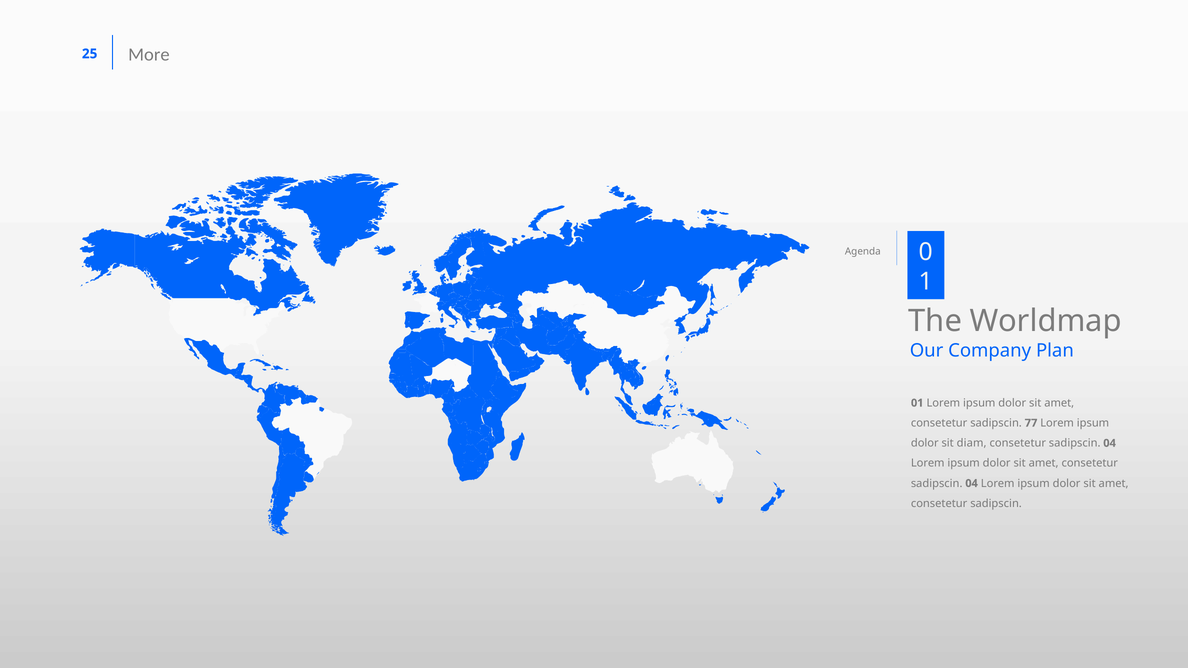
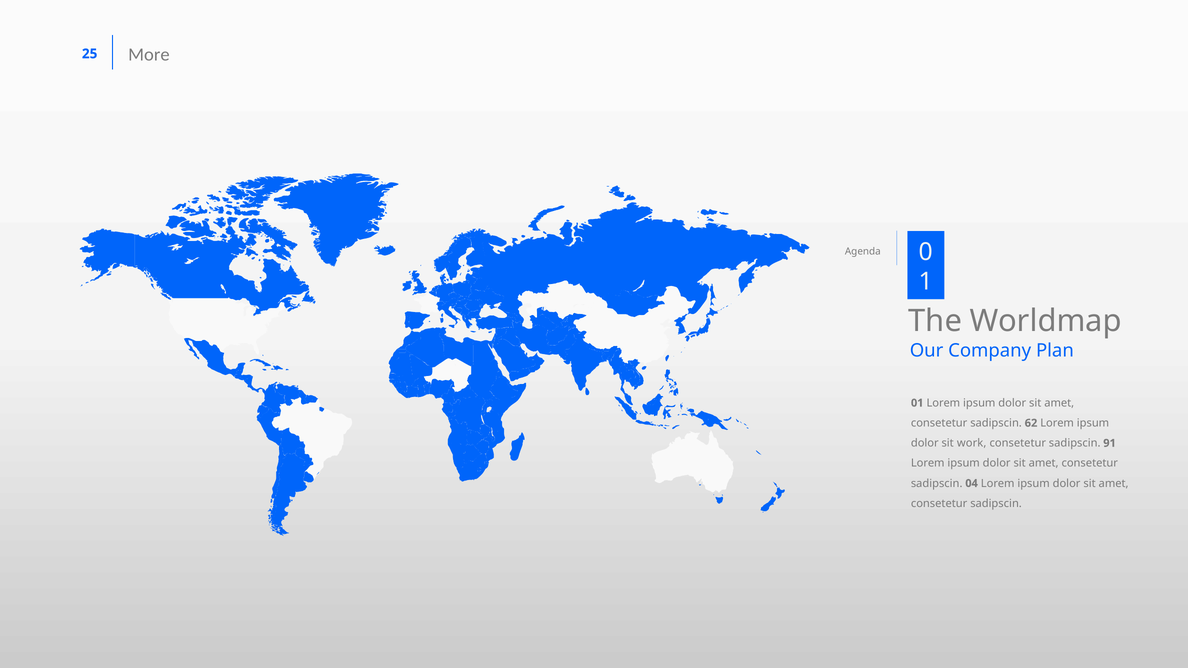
77: 77 -> 62 (1031, 423)
diam: diam -> work (972, 443)
04: 04 -> 91 (1110, 443)
